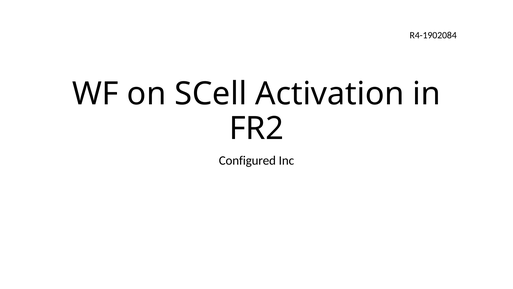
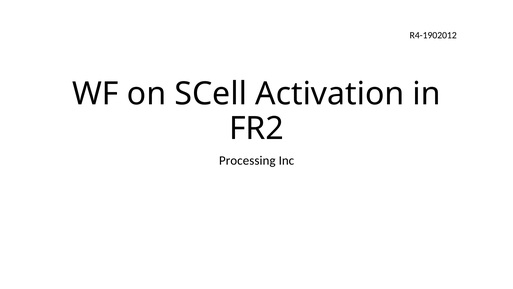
R4-1902084: R4-1902084 -> R4-1902012 (433, 35)
Configured: Configured -> Processing (247, 160)
